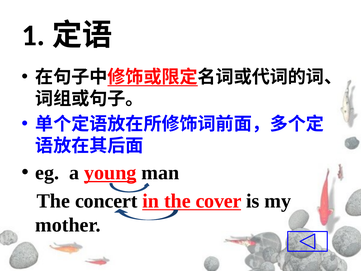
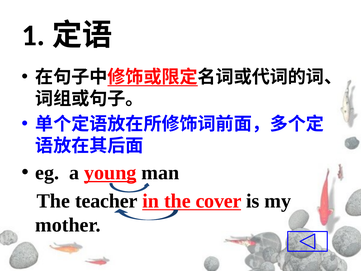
concert: concert -> teacher (106, 201)
